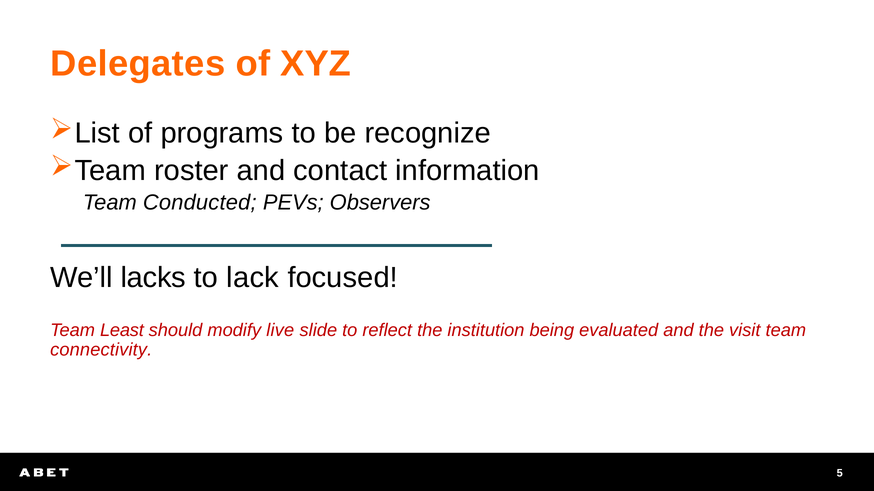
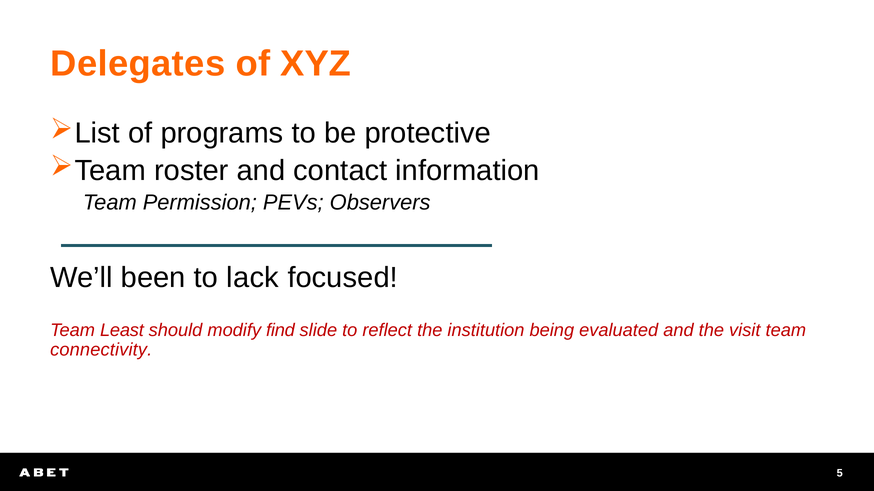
recognize: recognize -> protective (428, 134)
Conducted: Conducted -> Permission (200, 203)
lacks: lacks -> been (153, 278)
live: live -> find (280, 331)
